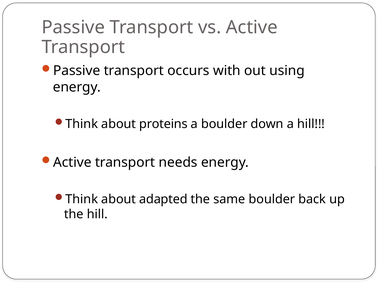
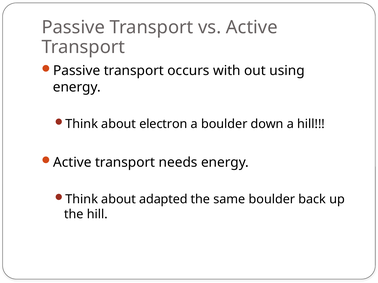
proteins: proteins -> electron (163, 124)
